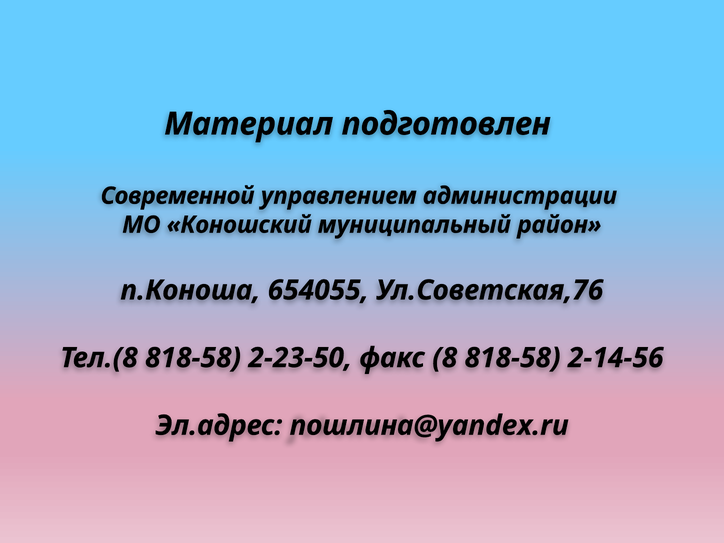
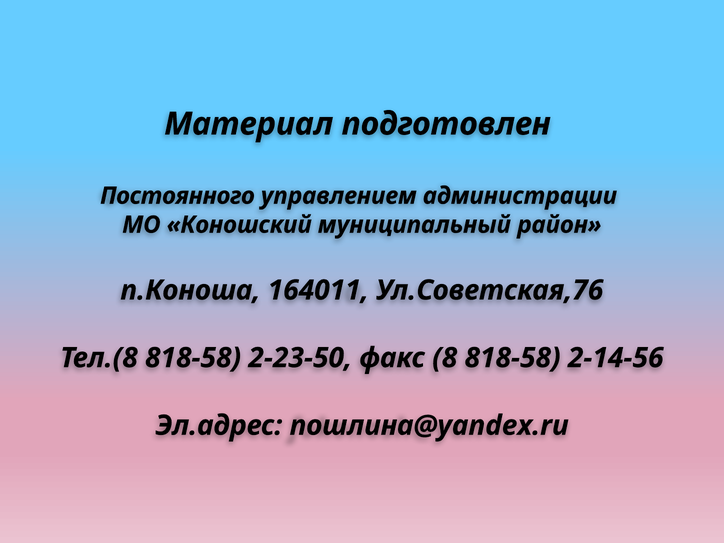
Современной: Современной -> Постоянного (177, 196)
654055: 654055 -> 164011 (318, 290)
